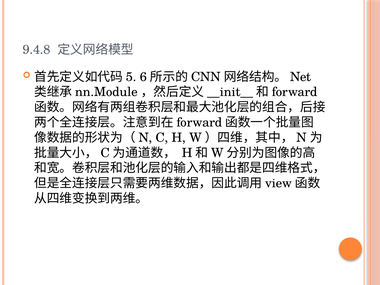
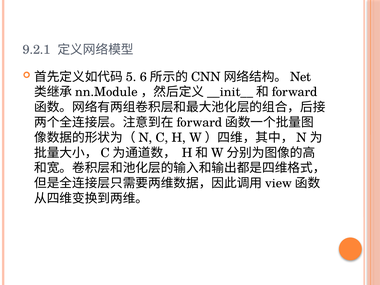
9.4.8: 9.4.8 -> 9.2.1 (37, 50)
